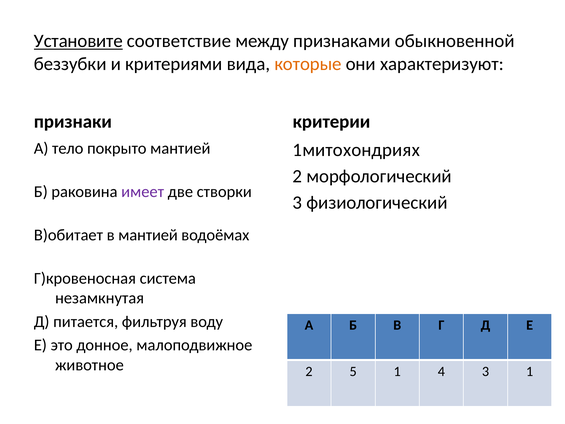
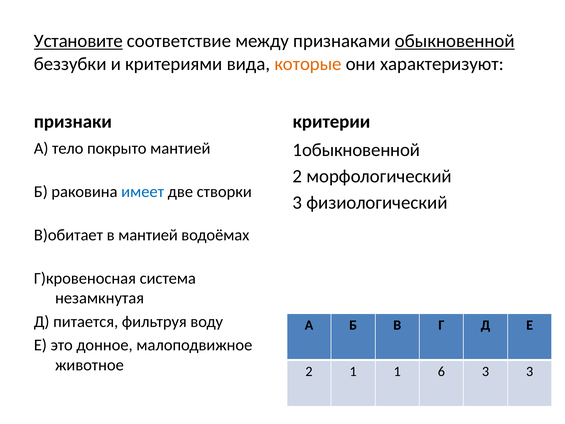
обыкновенной underline: none -> present (455, 41)
1митохондриях: 1митохондриях -> 1обыкновенной (356, 150)
имеет colour: purple -> blue (143, 192)
2 5: 5 -> 1 (353, 371)
4: 4 -> 6 (441, 371)
3 1: 1 -> 3 (530, 371)
